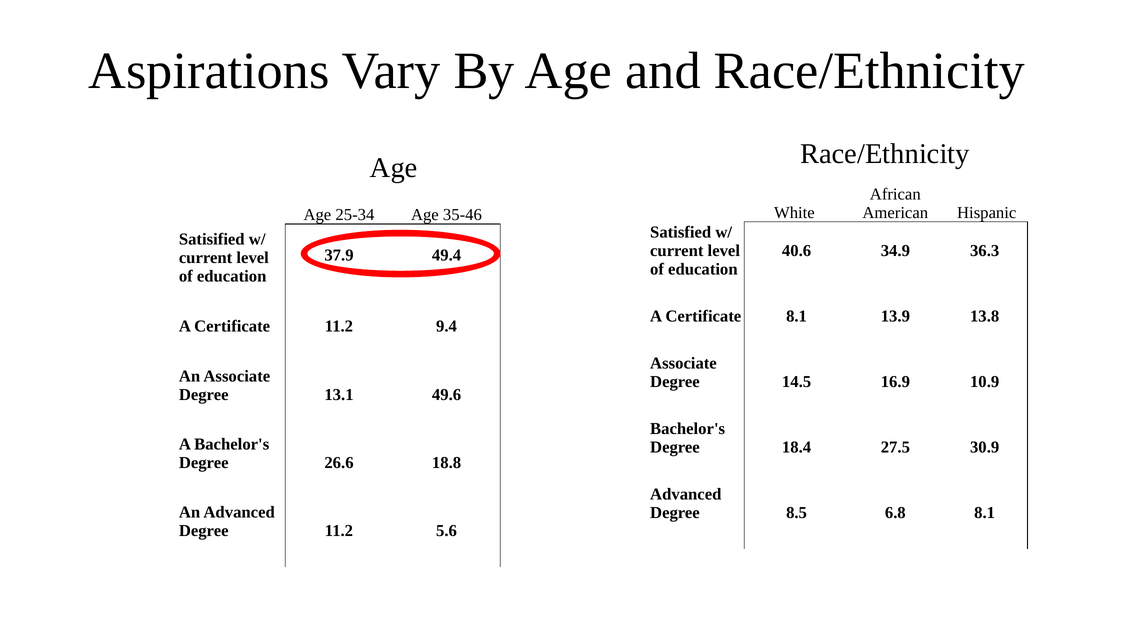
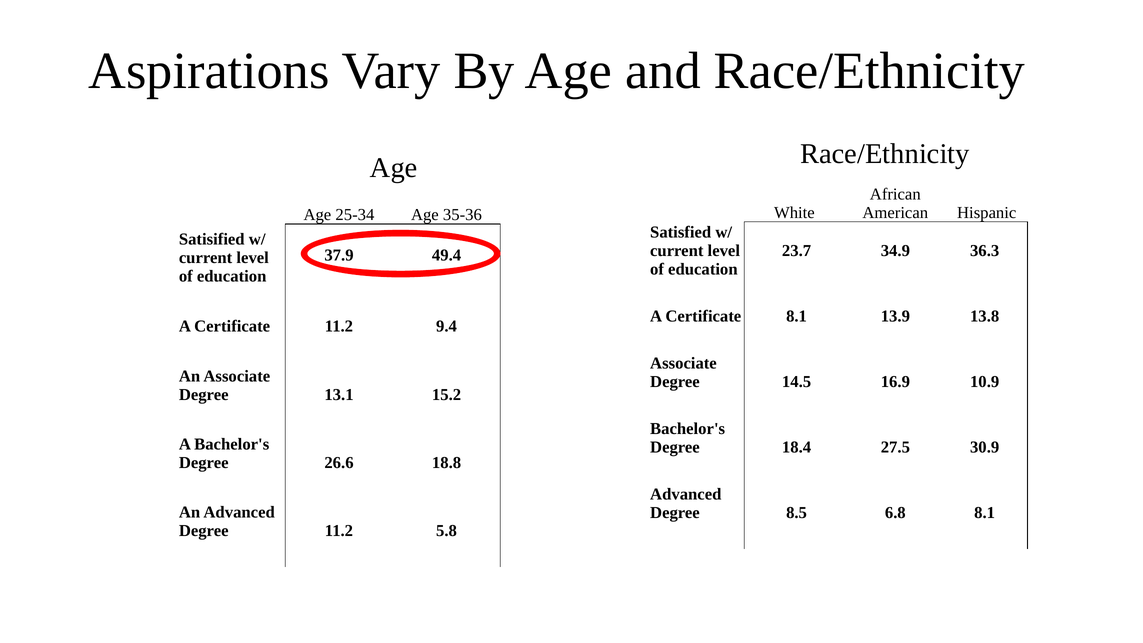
35-46: 35-46 -> 35-36 (462, 215)
40.6: 40.6 -> 23.7 (797, 251)
49.6: 49.6 -> 15.2 (447, 394)
5.6: 5.6 -> 5.8 (447, 531)
